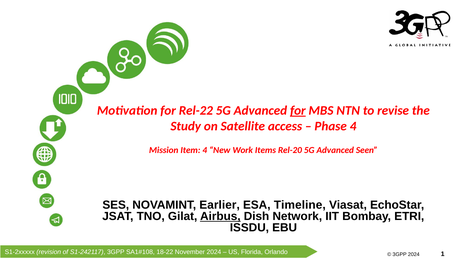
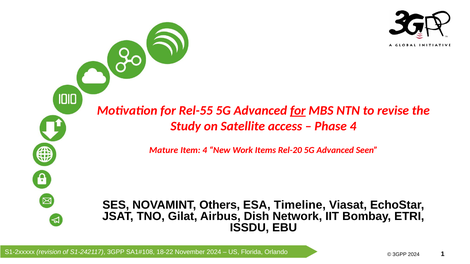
Rel-22: Rel-22 -> Rel-55 (196, 111)
Mission: Mission -> Mature (164, 150)
Earlier: Earlier -> Others (220, 205)
Airbus underline: present -> none (220, 217)
